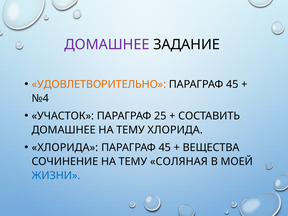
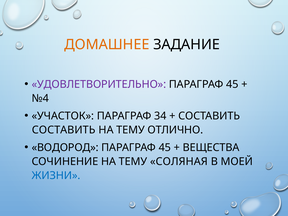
ДОМАШНЕЕ colour: purple -> orange (107, 45)
УДОВЛЕТВОРИТЕЛЬНО colour: orange -> purple (99, 84)
25: 25 -> 34 (160, 116)
ДОМАШНЕЕ: ДОМАШНЕЕ -> СОСТАВИТЬ (64, 130)
ТЕМУ ХЛОРИДА: ХЛОРИДА -> ОТЛИЧНО (175, 130)
ХЛОРИДА: ХЛОРИДА -> ВОДОРОД (65, 147)
